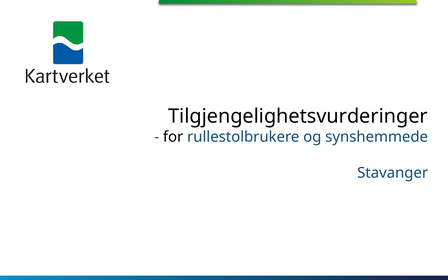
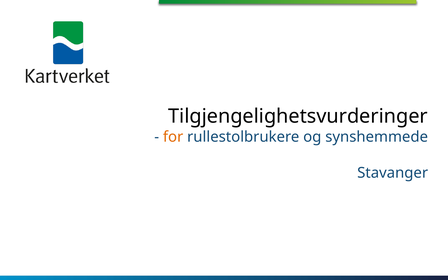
for colour: black -> orange (173, 137)
